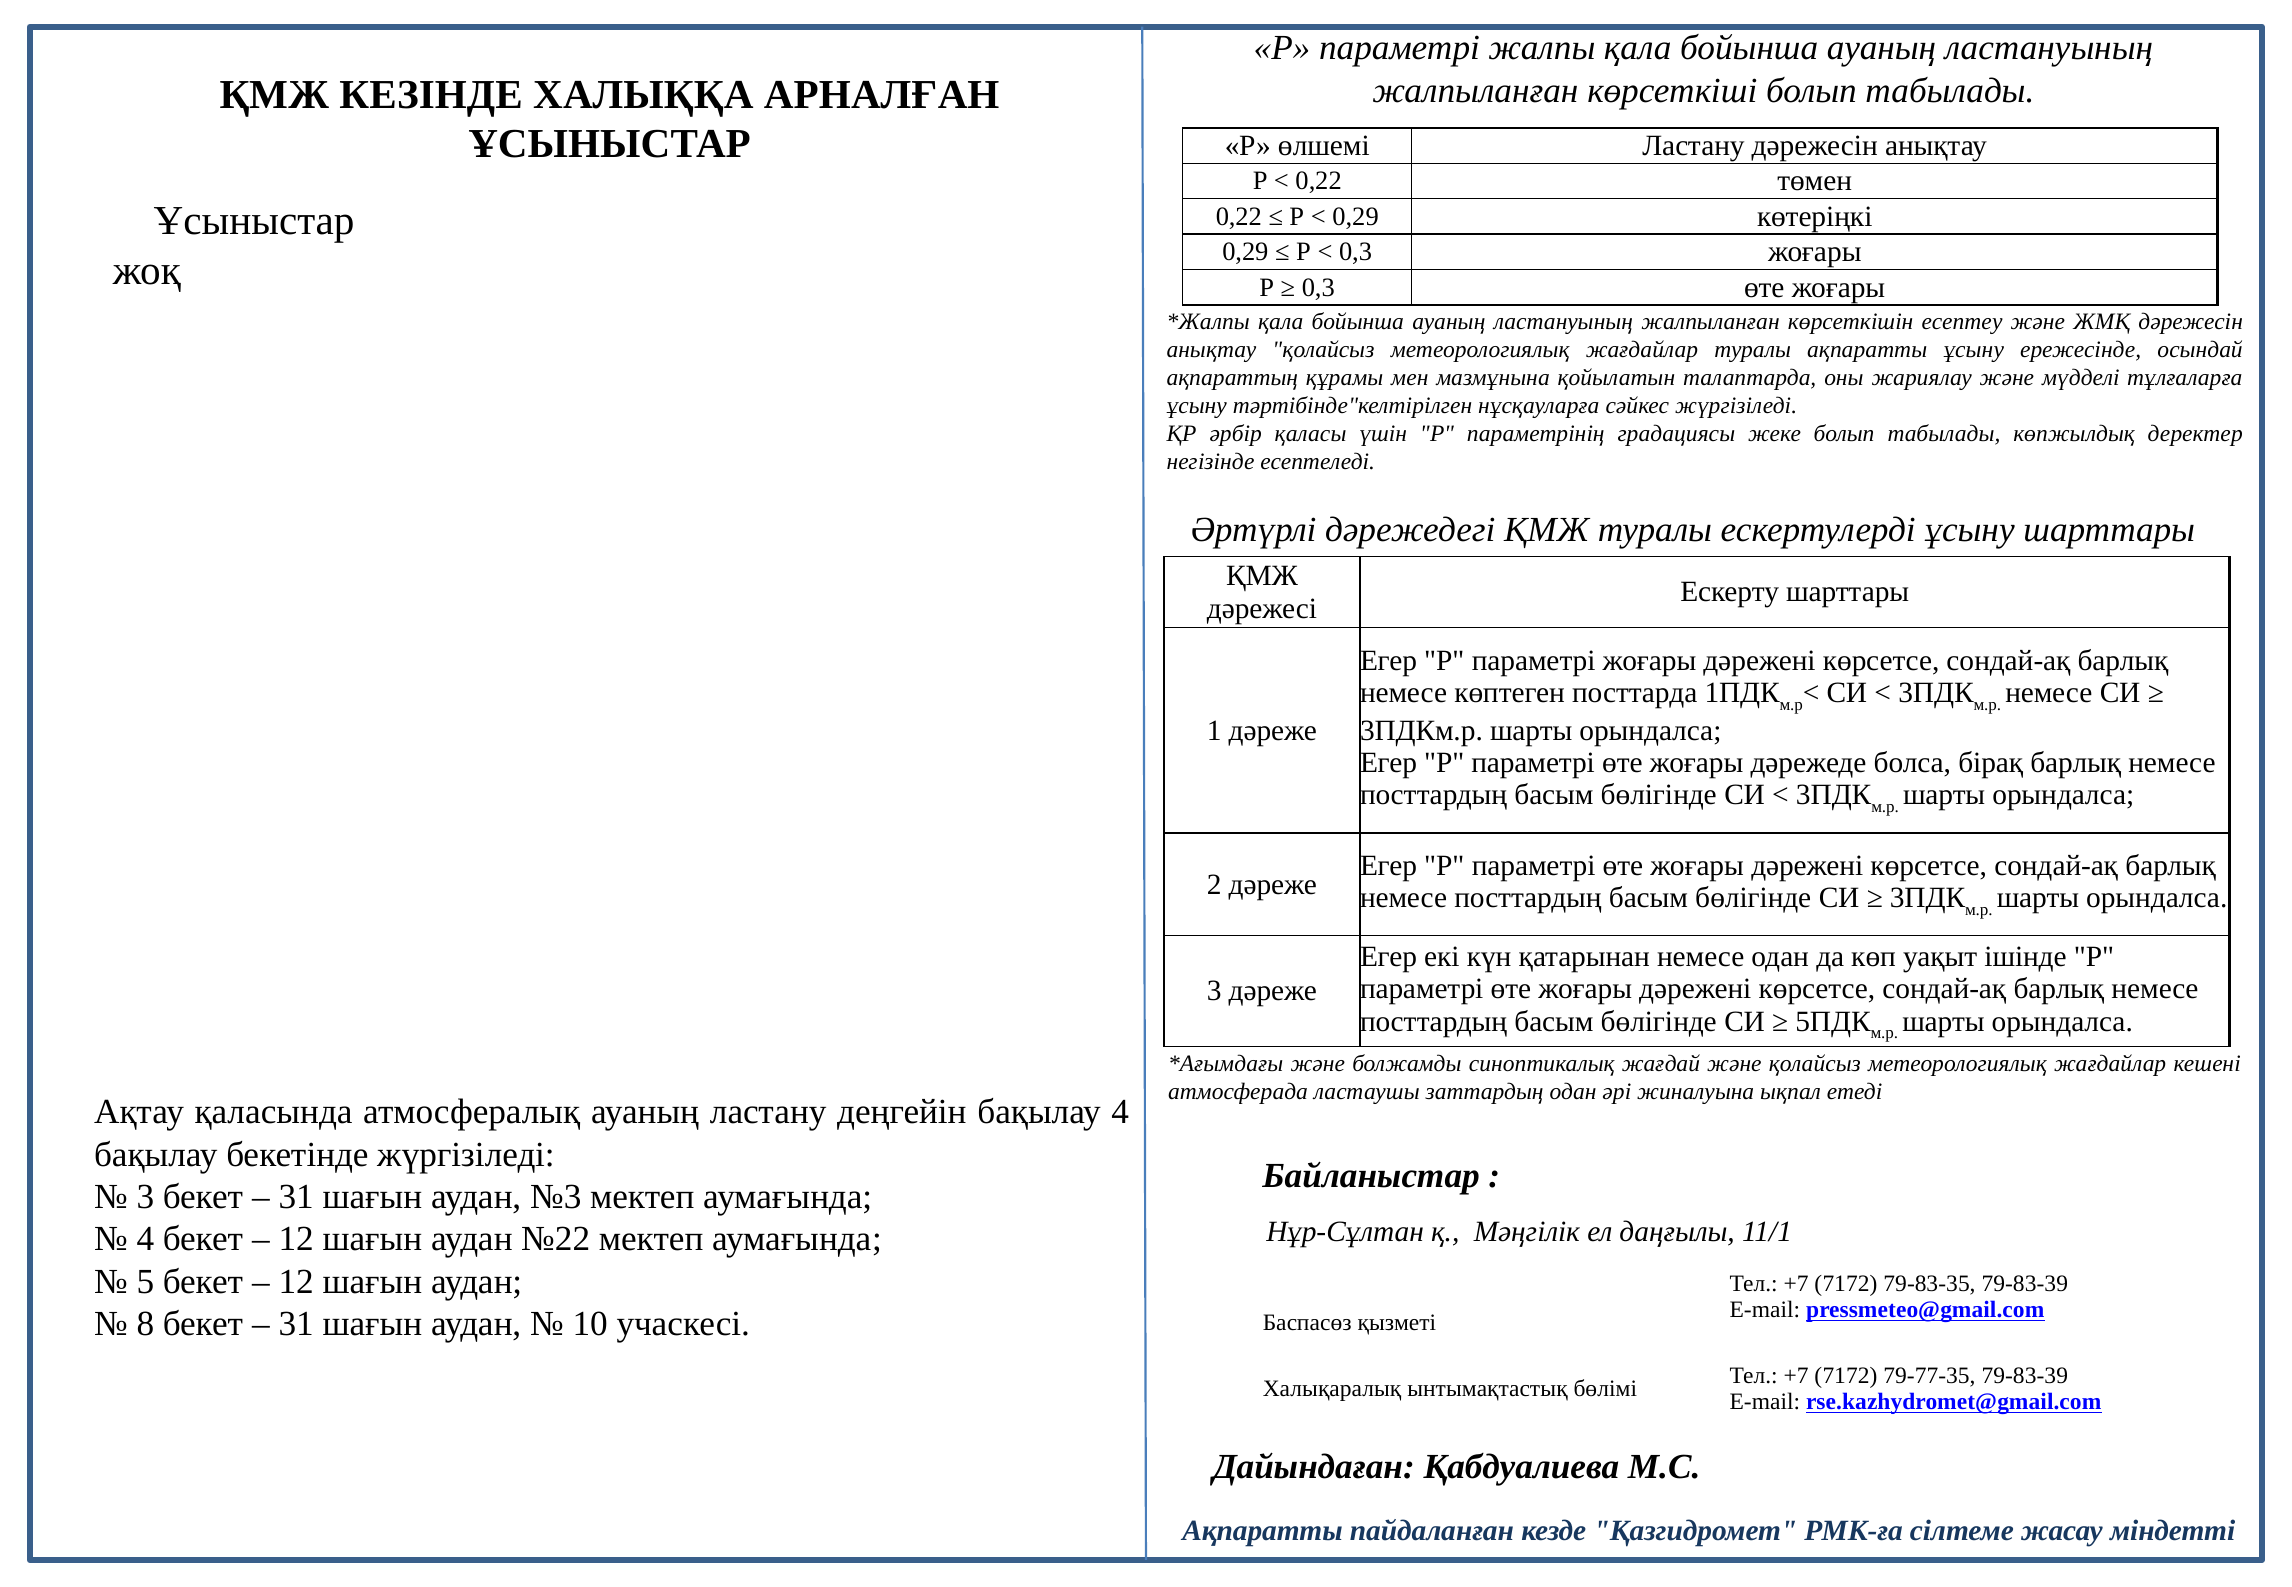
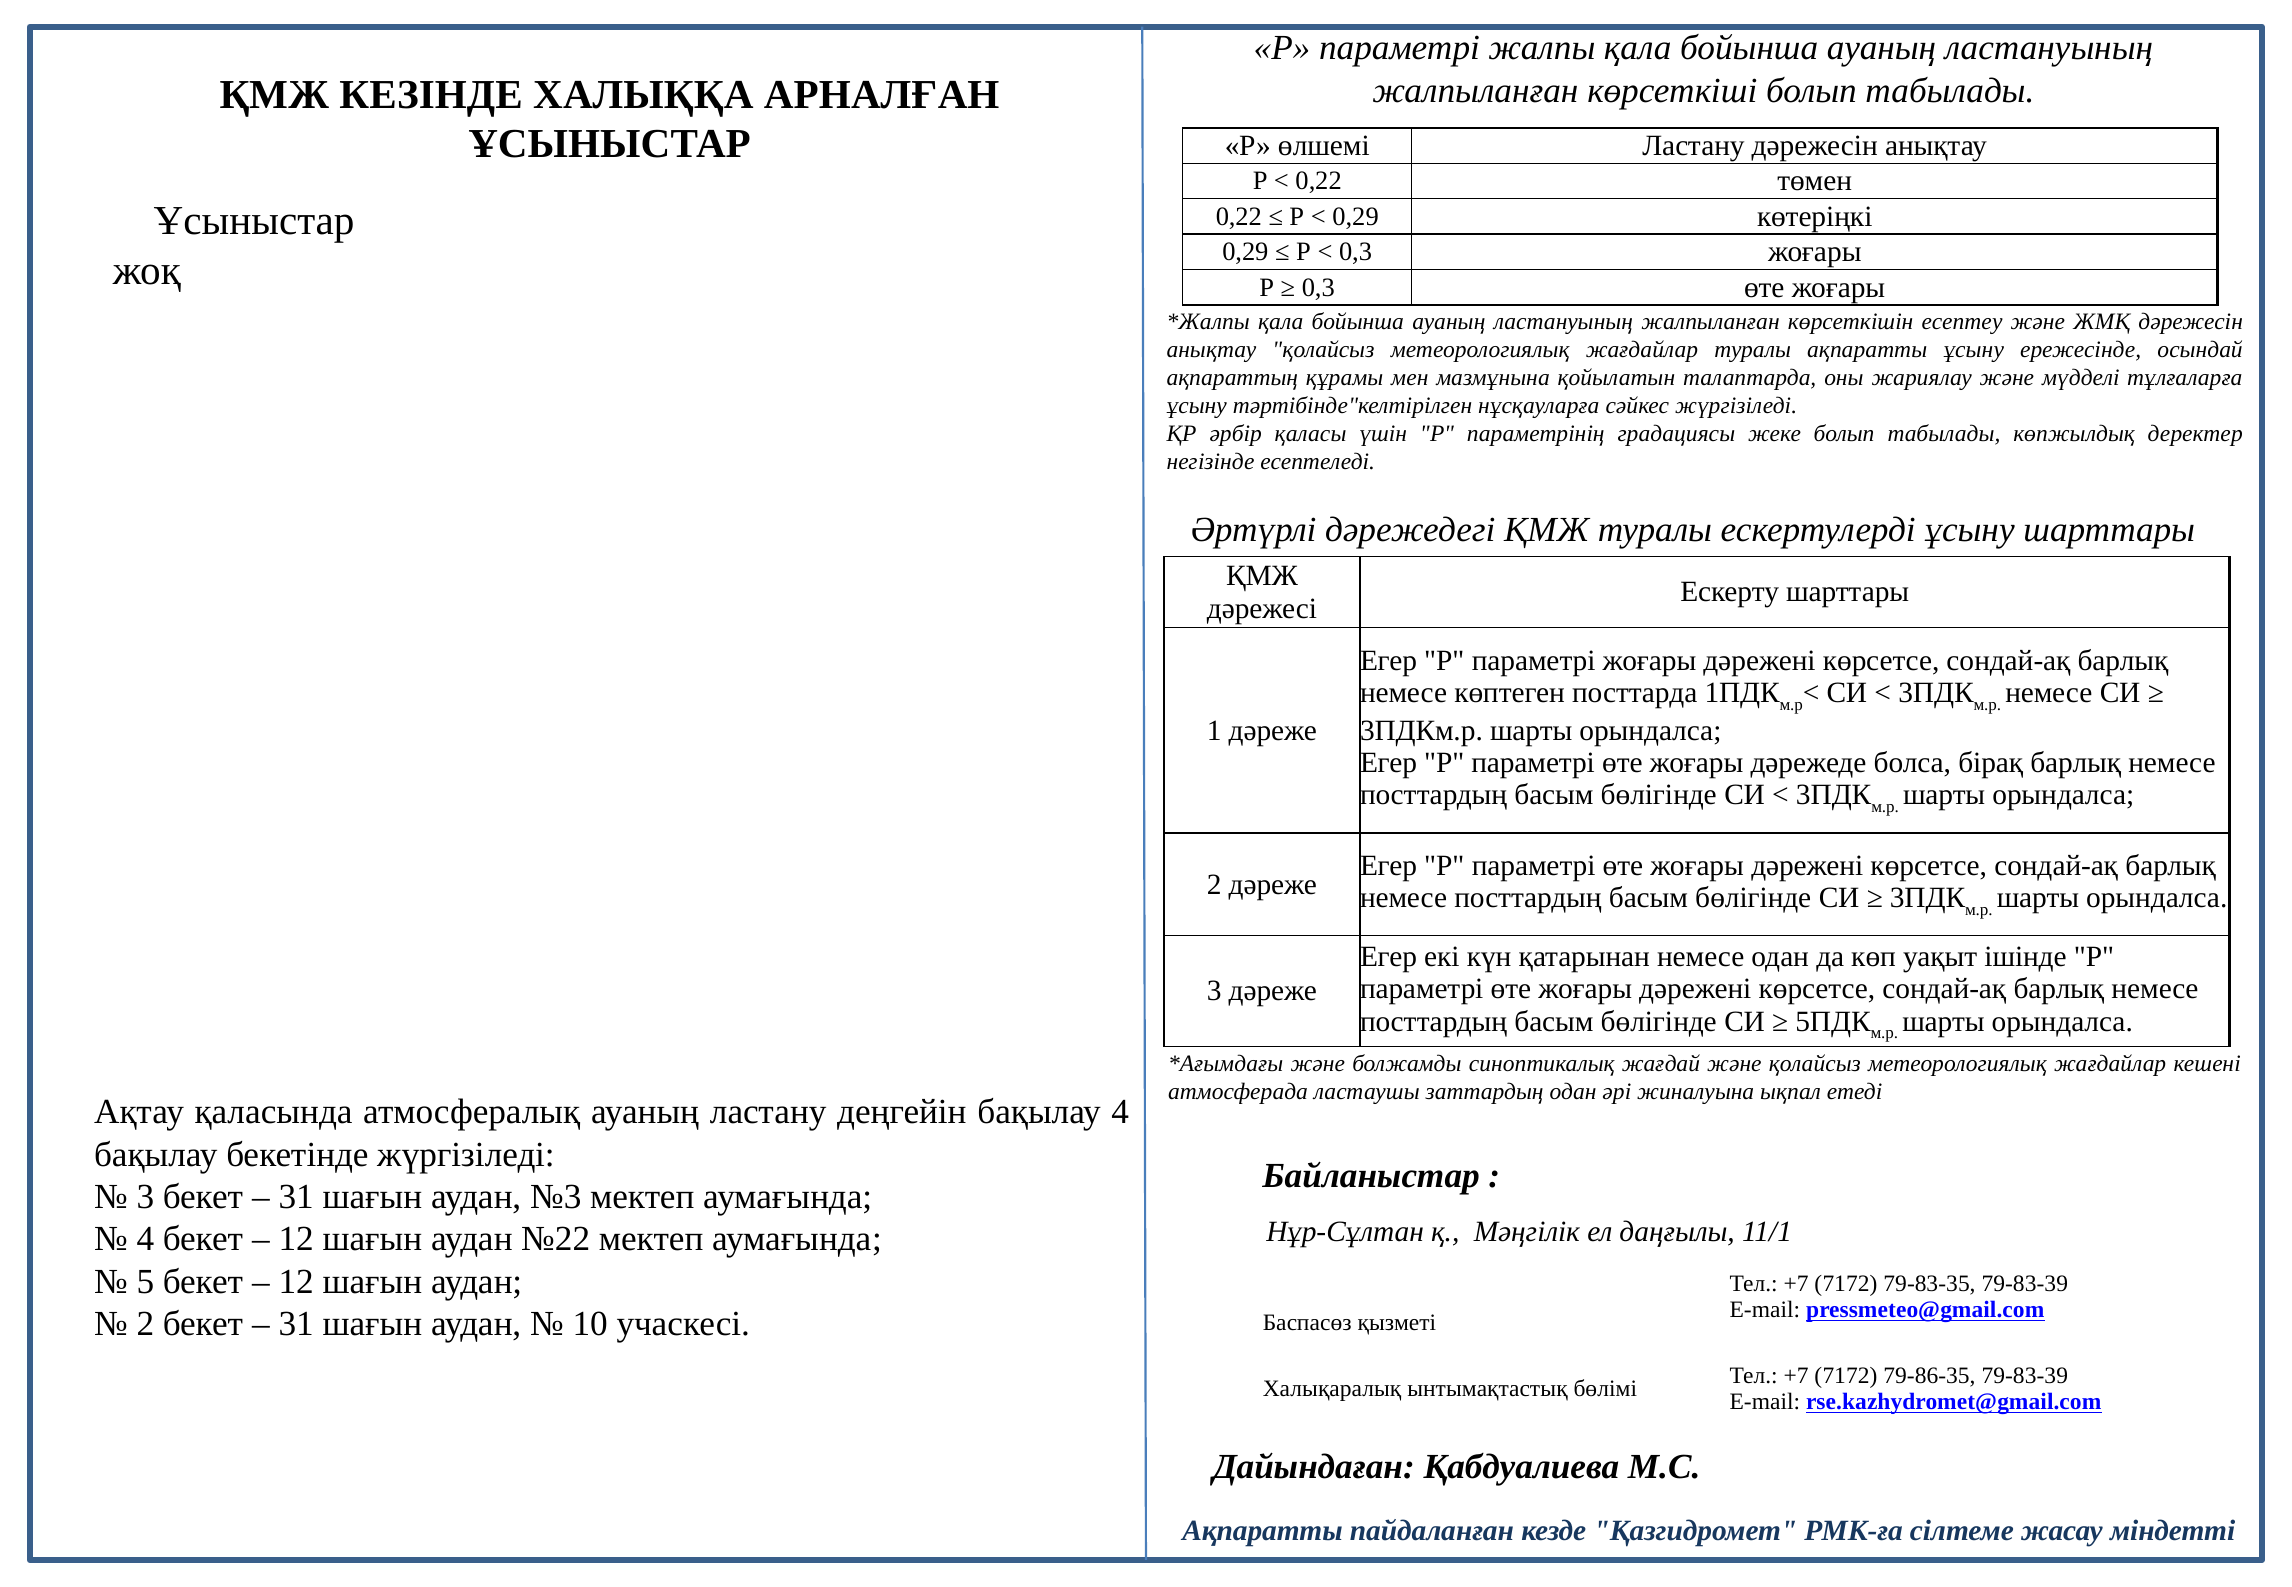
8: 8 -> 2 (145, 1324)
79-77-35: 79-77-35 -> 79-86-35 (1929, 1375)
